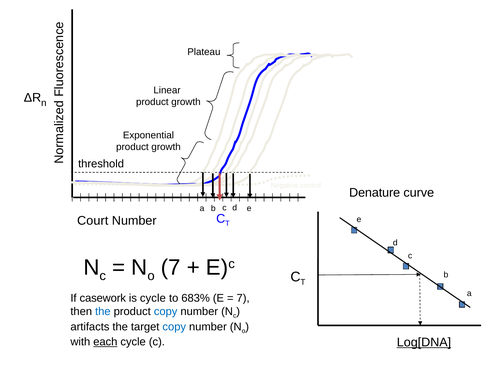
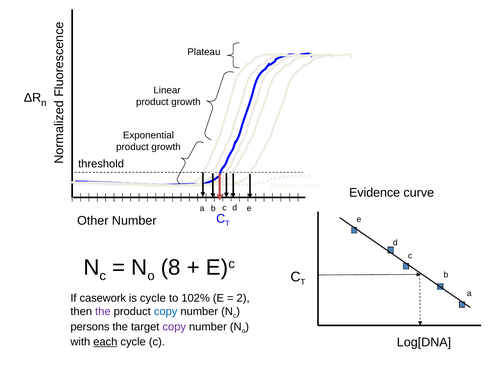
Denature: Denature -> Evidence (375, 193)
Court: Court -> Other (93, 221)
7: 7 -> 8 (171, 268)
683%: 683% -> 102% (196, 299)
7: 7 -> 2 (243, 299)
the colour: blue -> purple (103, 312)
artifacts: artifacts -> persons (90, 327)
copy colour: blue -> purple (174, 327)
Log[DNA underline: present -> none (424, 343)
